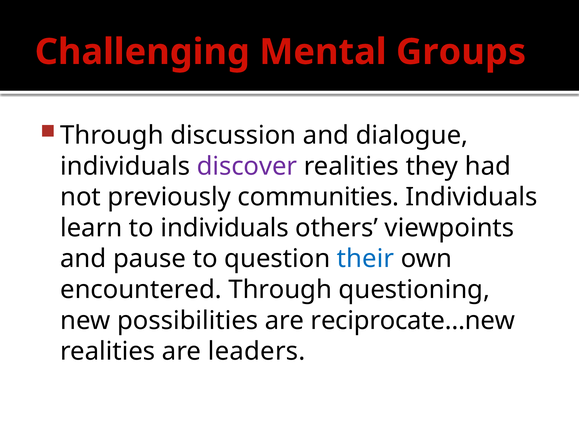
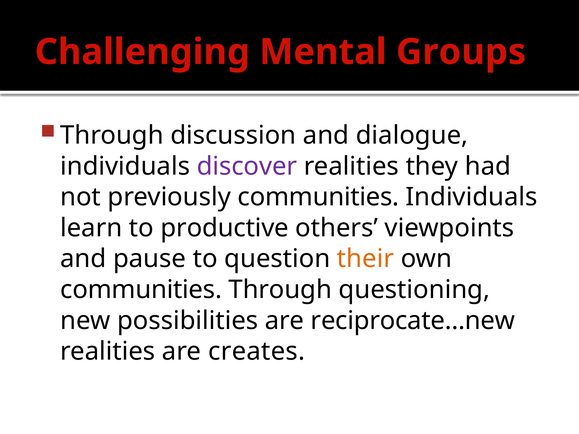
to individuals: individuals -> productive (225, 228)
their colour: blue -> orange (365, 259)
encountered: encountered -> communities (141, 290)
leaders: leaders -> creates (257, 352)
